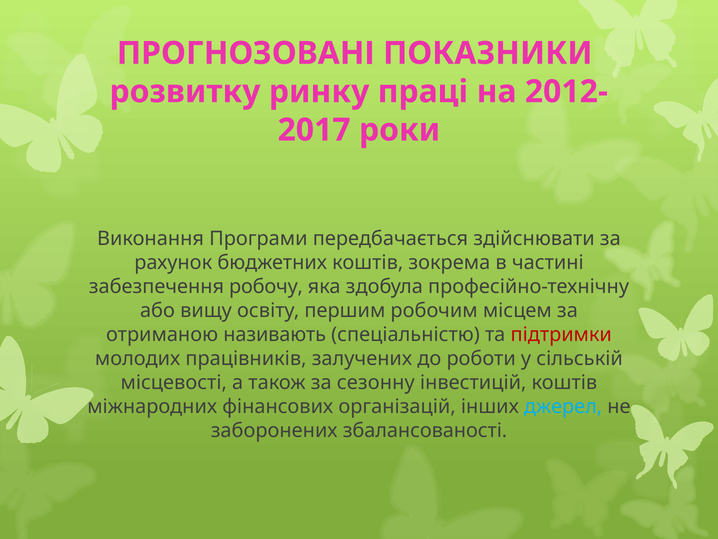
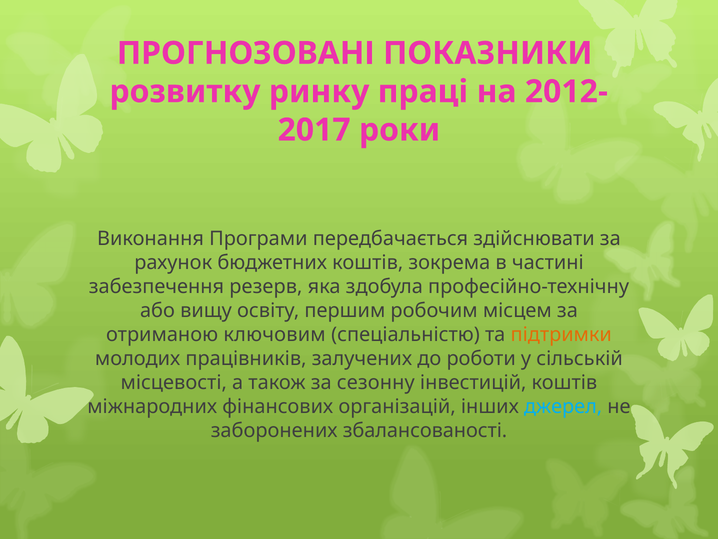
робочу: робочу -> резерв (266, 286)
називають: називають -> ключовим (275, 334)
підтримки colour: red -> orange (561, 334)
